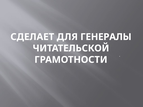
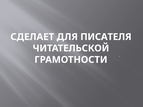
ГЕНЕРАЛЫ: ГЕНЕРАЛЫ -> ПИСАТЕЛЯ (106, 37)
